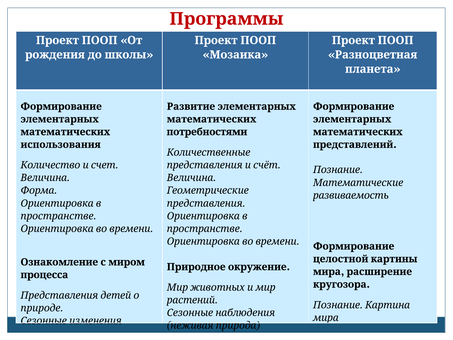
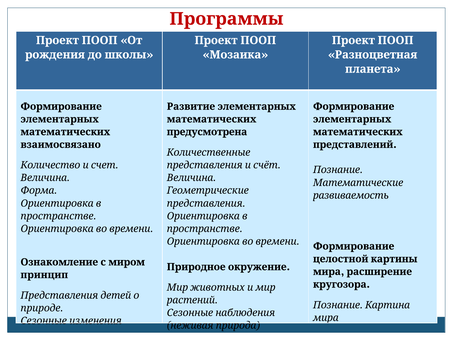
потребностями: потребностями -> предусмотрена (207, 132)
использования: использования -> взаимосвязано (61, 144)
процесса: процесса -> принцип (44, 275)
